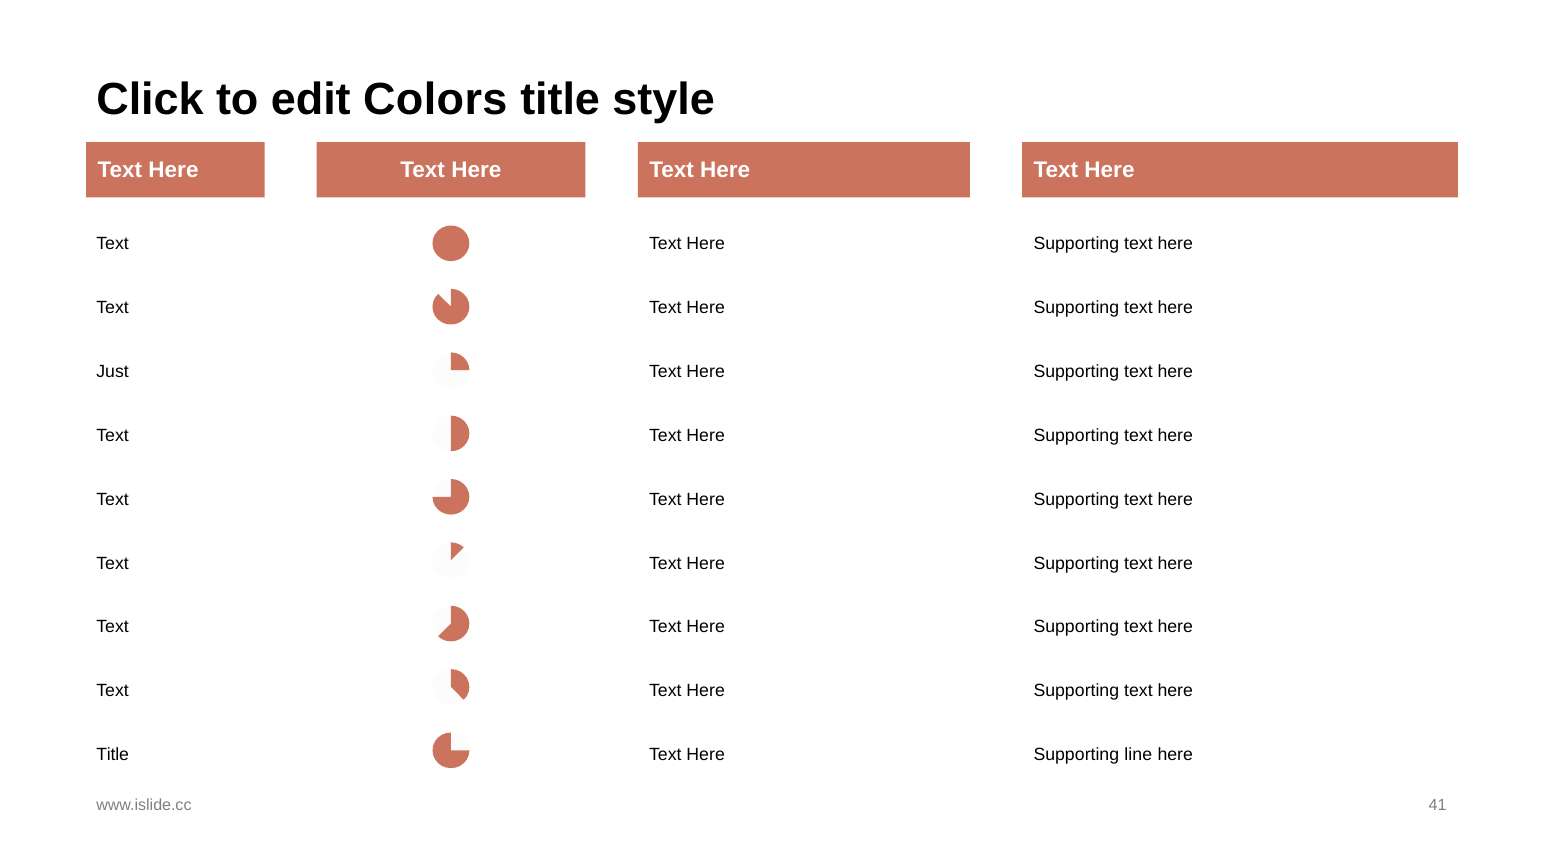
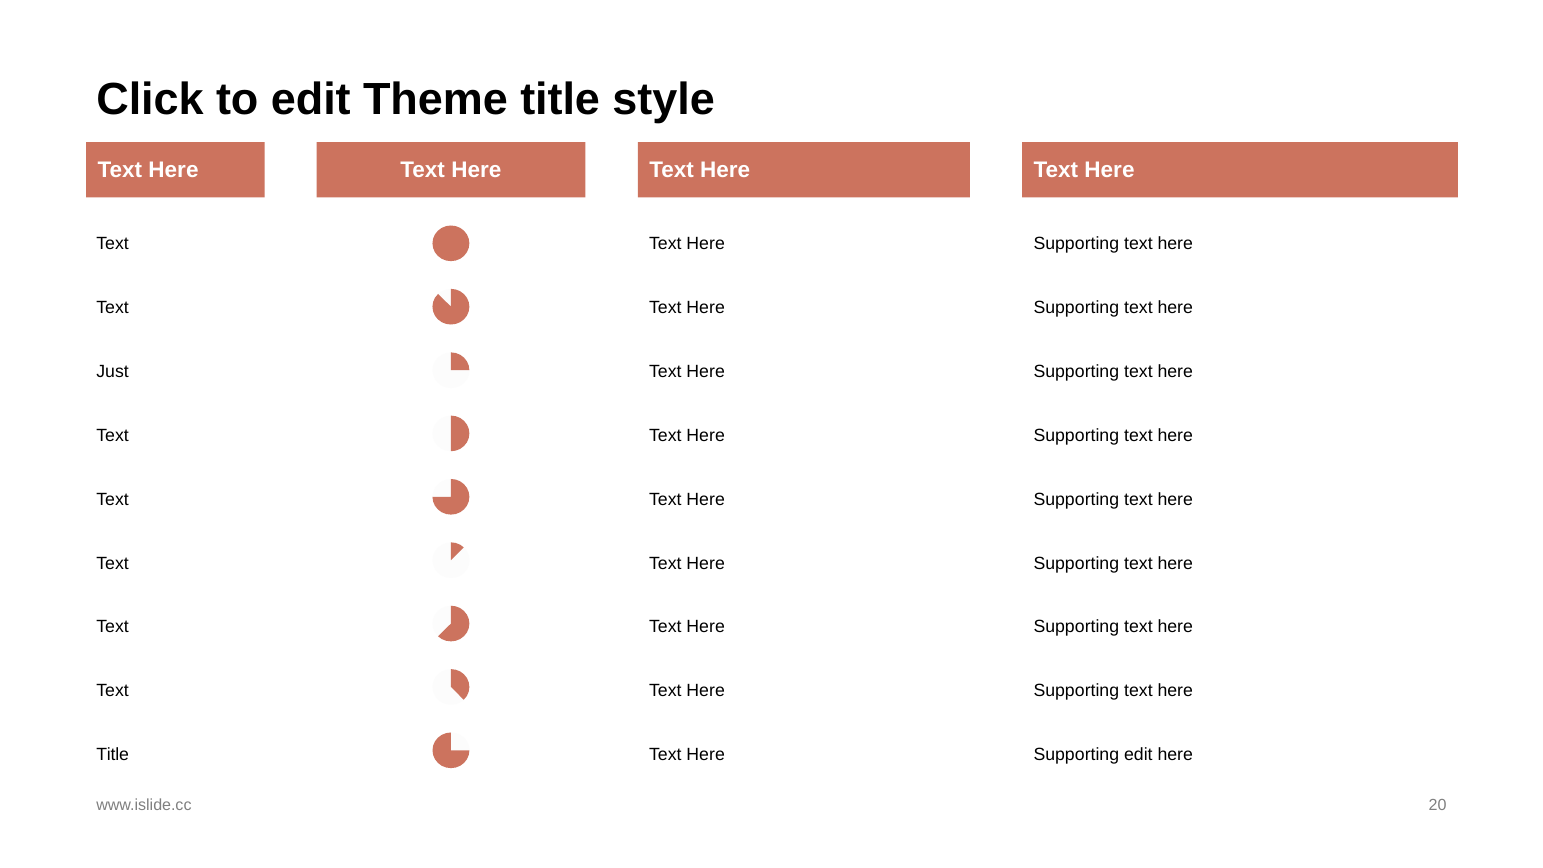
Colors: Colors -> Theme (435, 100)
Supporting line: line -> edit (1138, 755)
41: 41 -> 20 (1438, 805)
